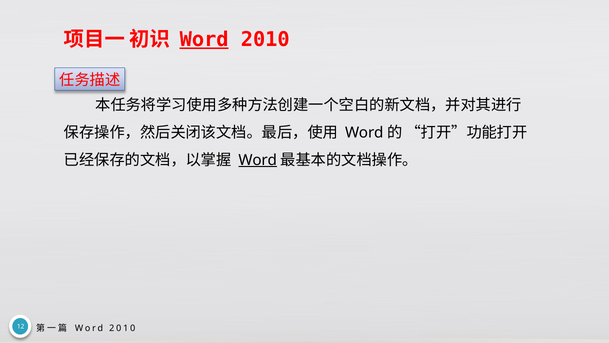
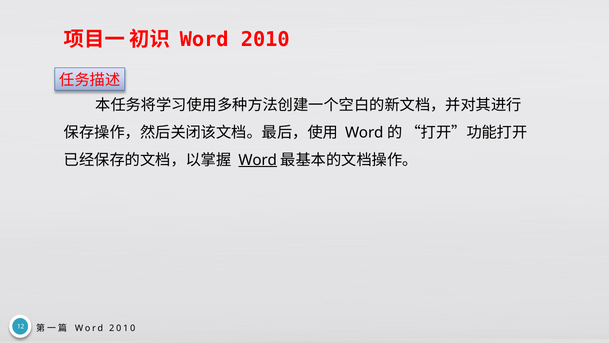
Word underline: present -> none (204, 39)
